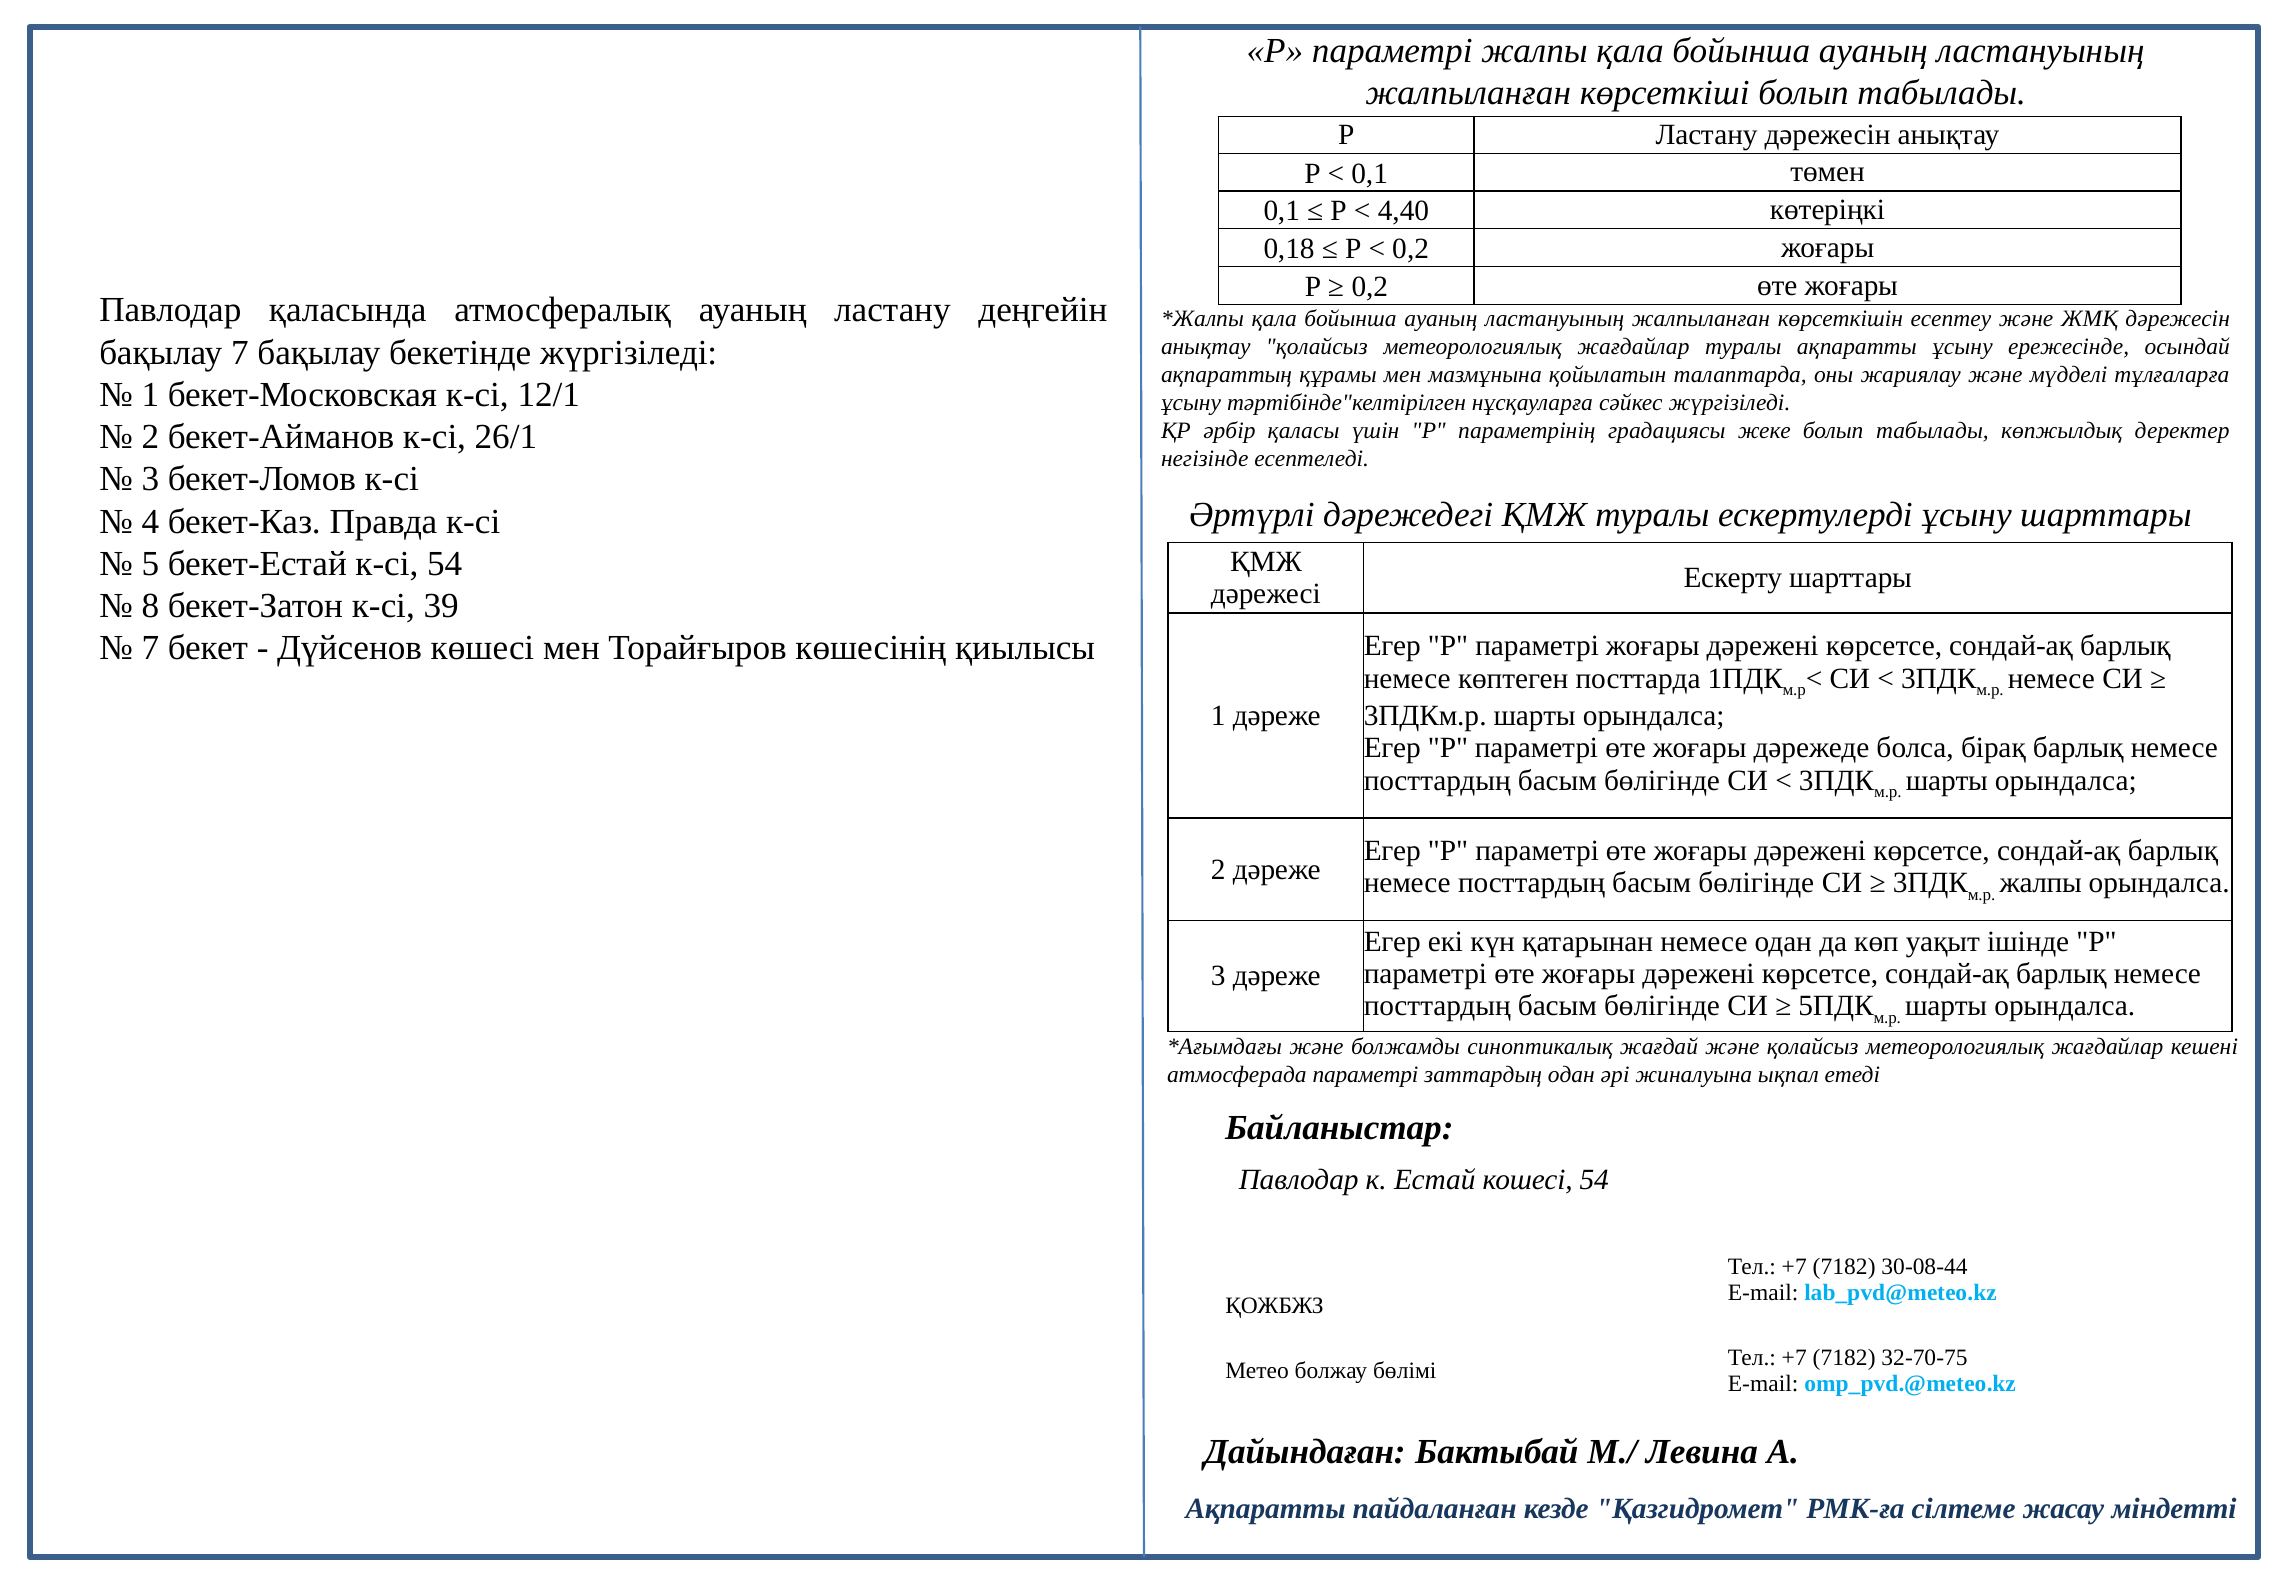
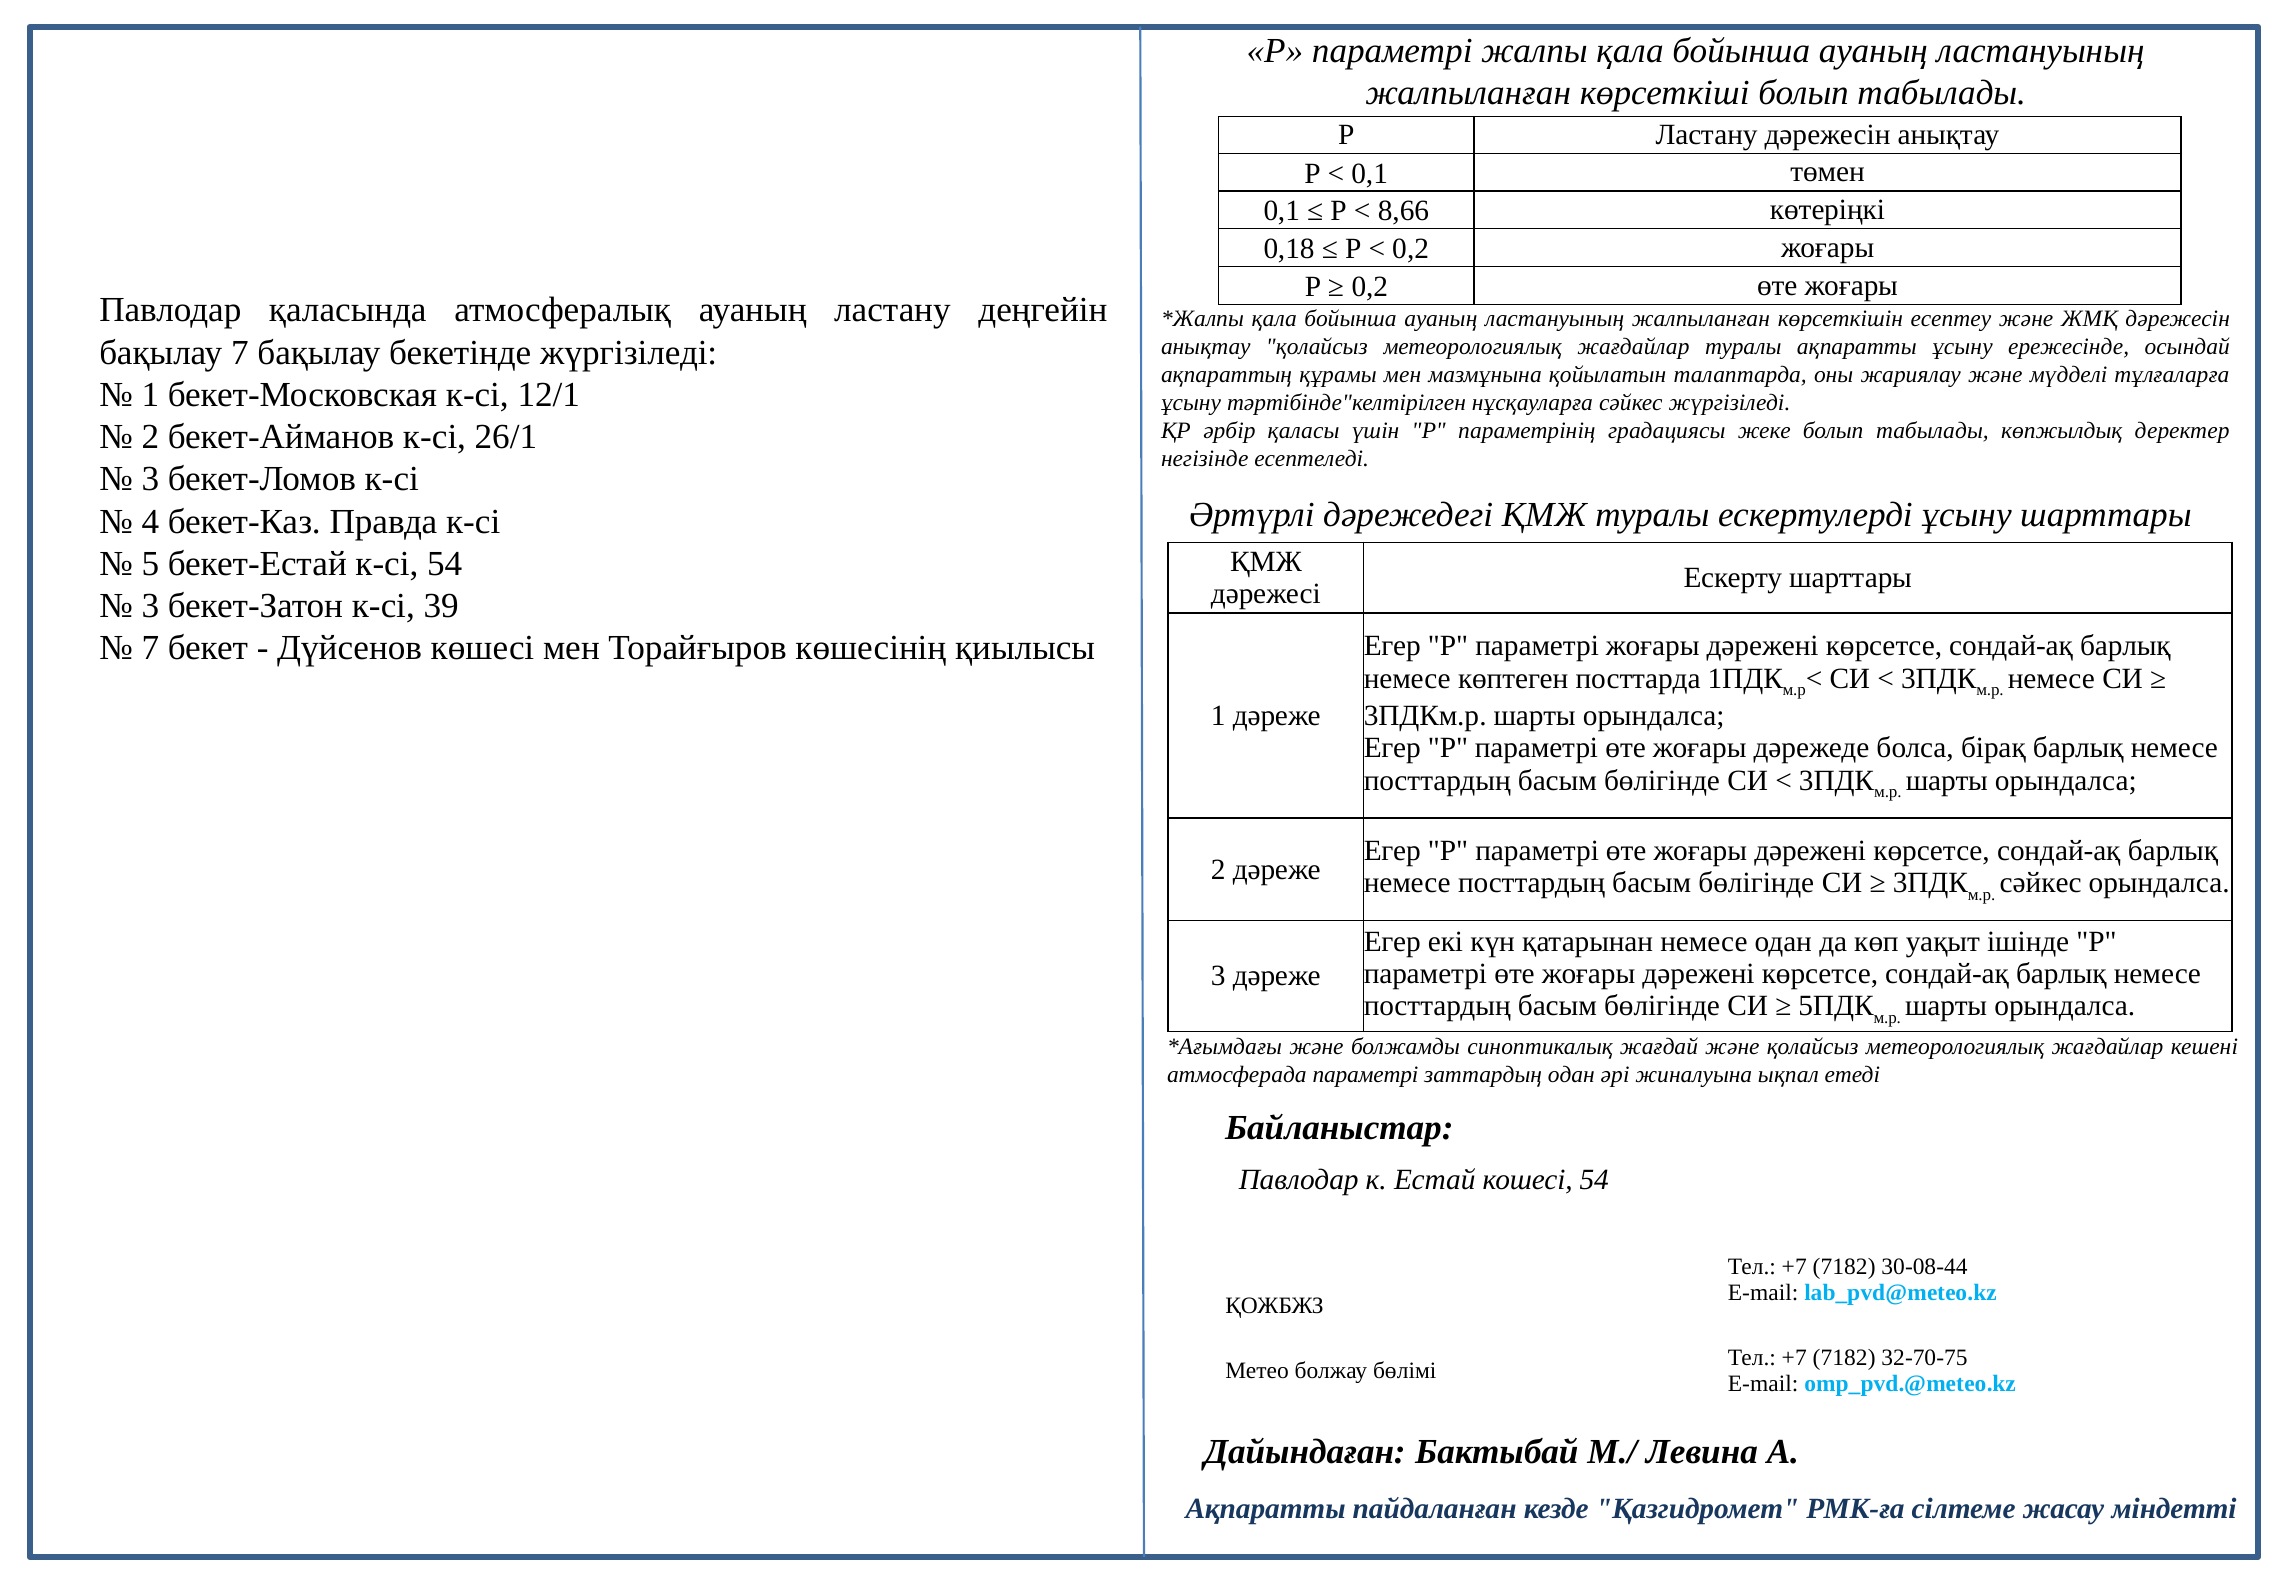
4,40: 4,40 -> 8,66 (1403, 211)
8: 8 -> 3 (150, 606)
жалпы: жалпы -> сәйкес (2041, 883)
